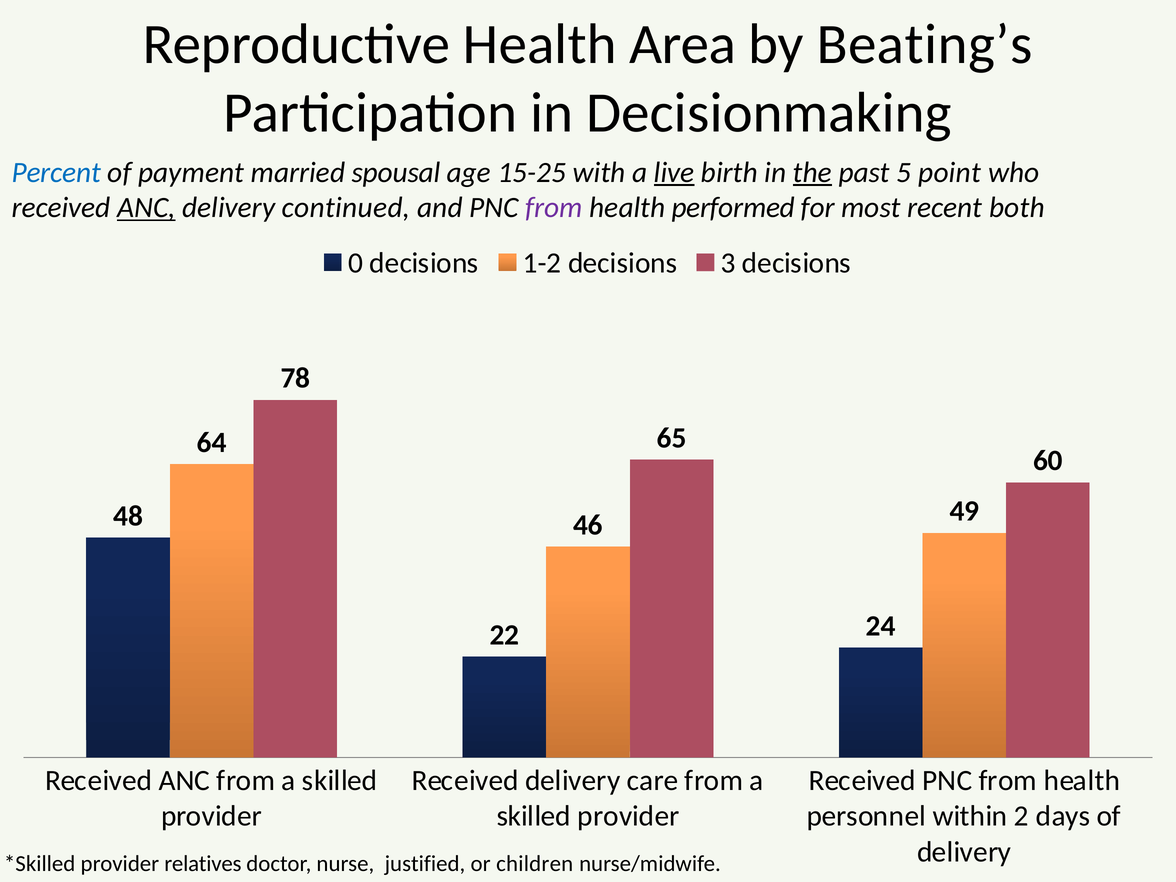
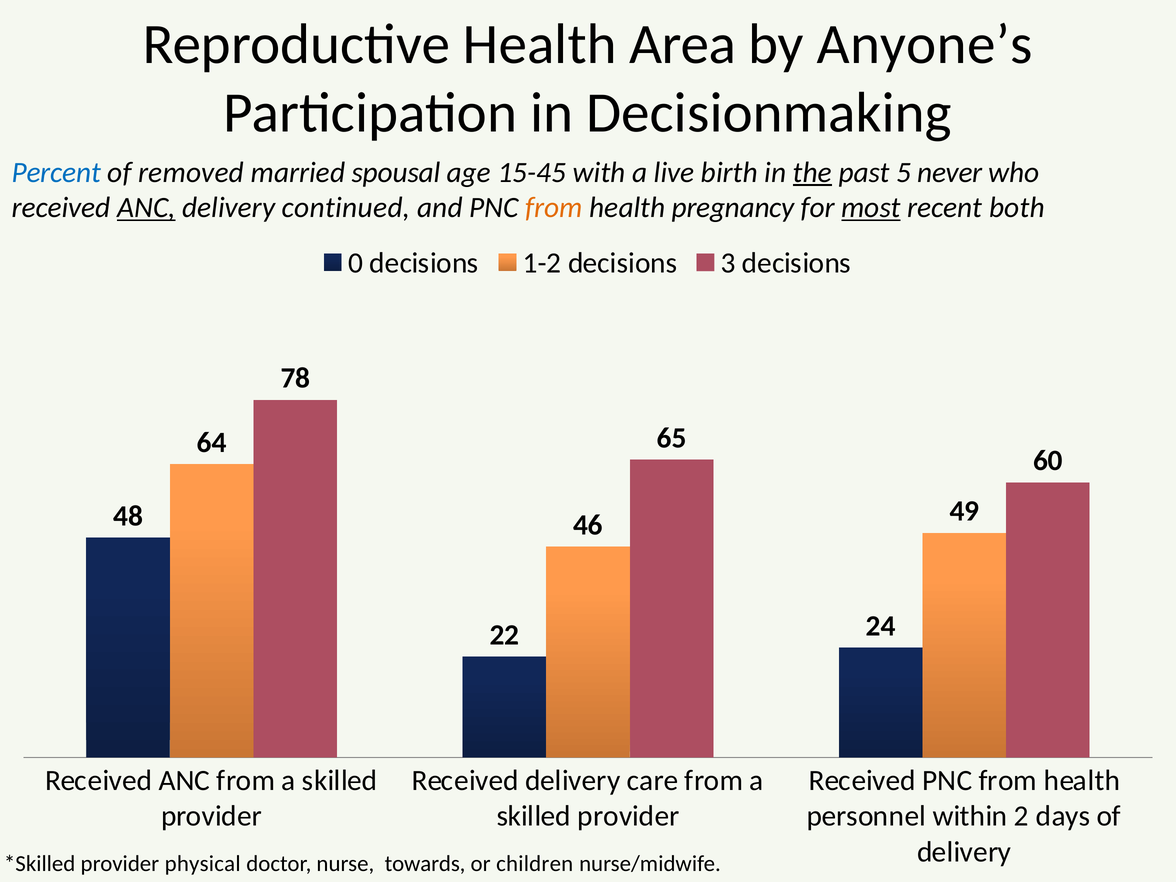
Beating’s: Beating’s -> Anyone’s (925, 44)
payment: payment -> removed (191, 172)
15-25: 15-25 -> 15-45 (532, 172)
live underline: present -> none (674, 172)
point: point -> never (950, 172)
from colour: purple -> orange (554, 208)
performed: performed -> pregnancy (733, 208)
most underline: none -> present (871, 208)
relatives: relatives -> physical (203, 864)
justified: justified -> towards (425, 864)
